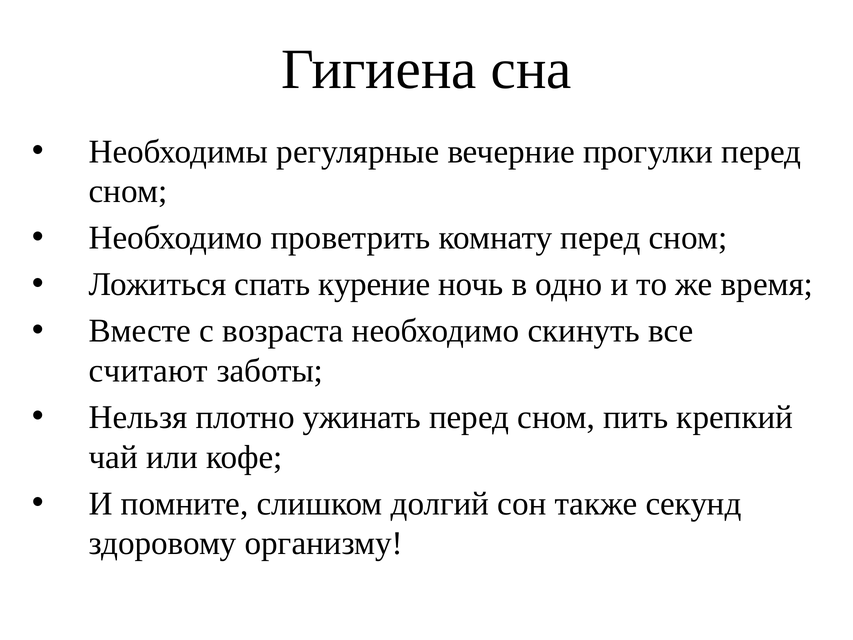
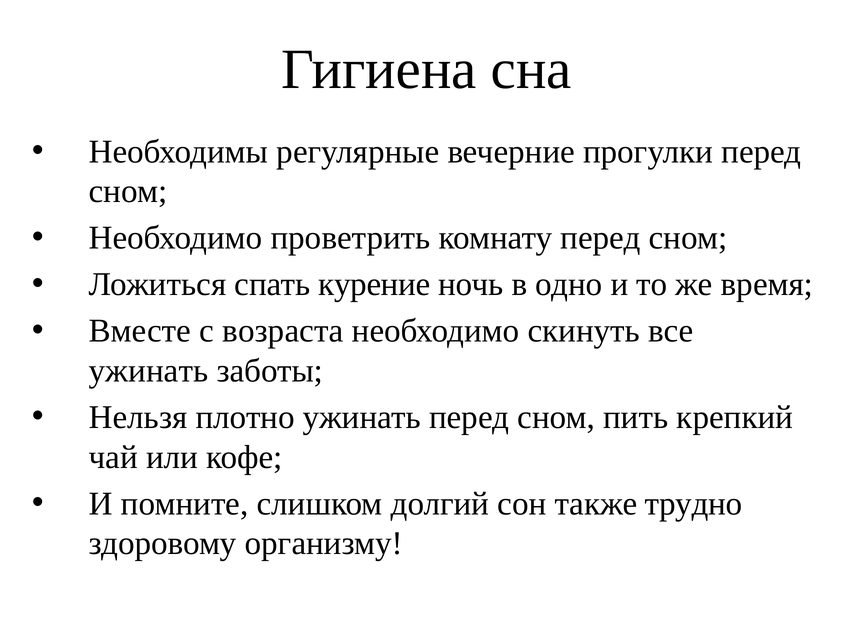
считают: считают -> ужинать (149, 371)
секунд: секунд -> трудно (694, 504)
